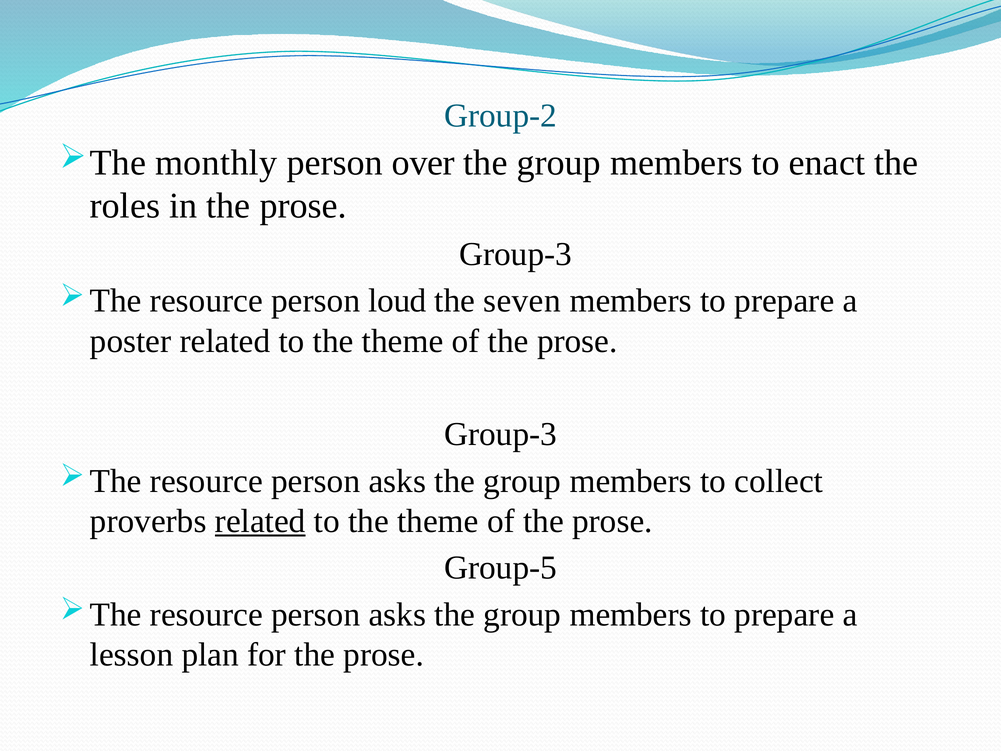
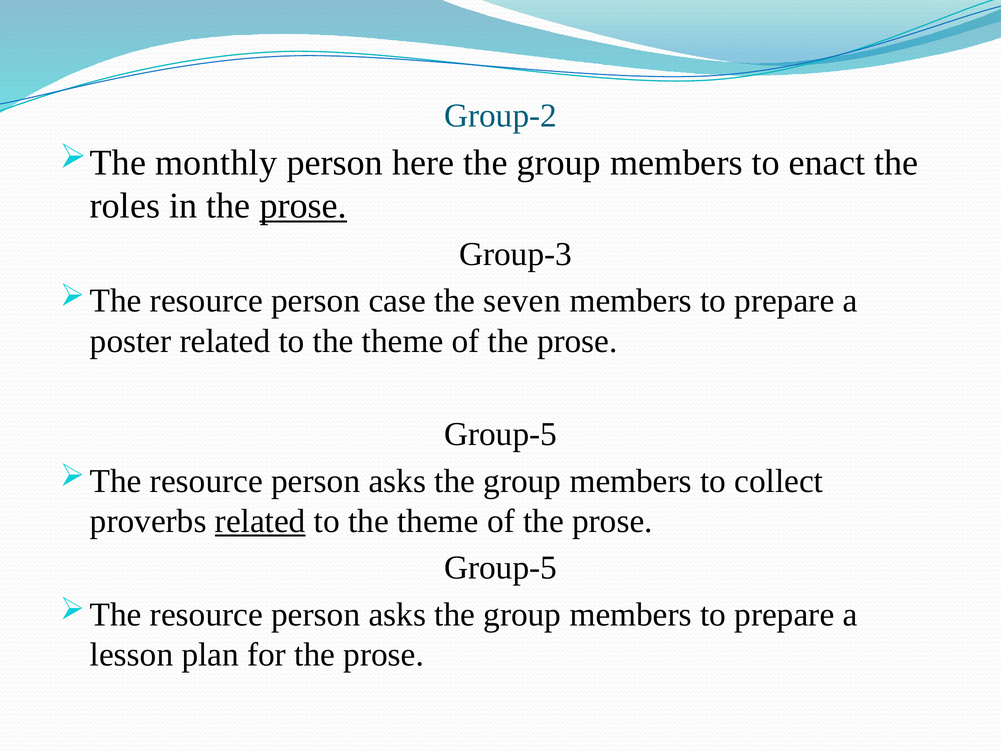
over: over -> here (423, 163)
prose underline: none -> present (303, 206)
loud: loud -> case (397, 301)
Group-3: Group-3 -> Group-5 (501, 434)
